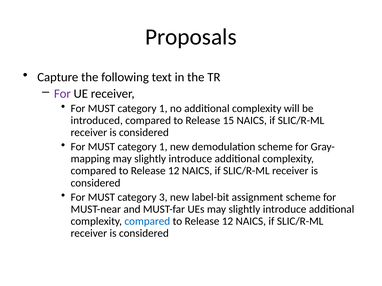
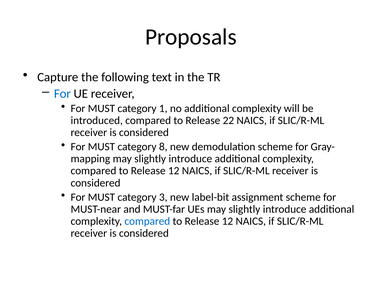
For colour: purple -> blue (62, 94)
15: 15 -> 22 (228, 121)
1: 1 -> 8 (163, 147)
